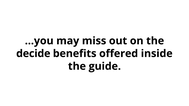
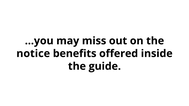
decide: decide -> notice (33, 54)
